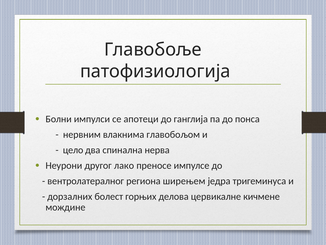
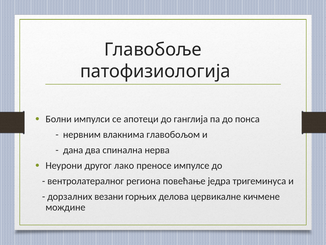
цeлo: цeлo -> дана (73, 150)
ширењем: ширењем -> повећање (184, 181)
болест: болест -> везани (109, 196)
